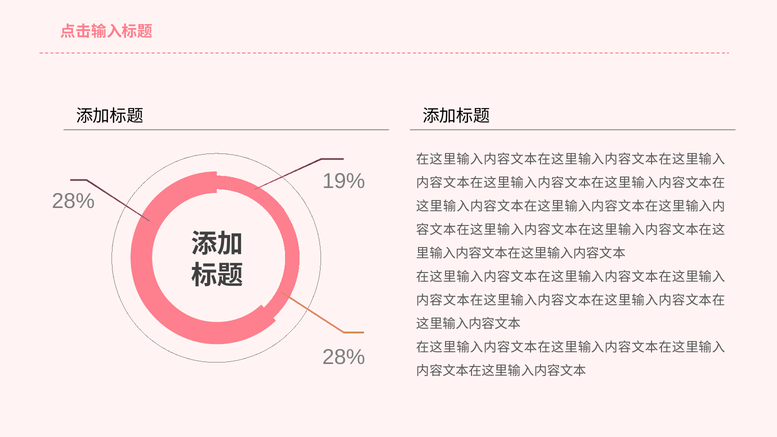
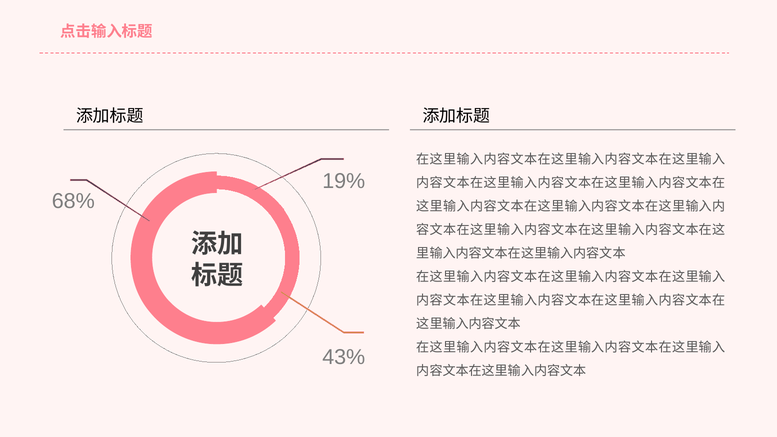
28%: 28% -> 68% (73, 201)
28%: 28% -> 43% (344, 357)
